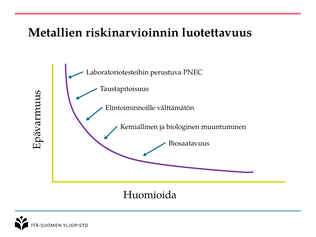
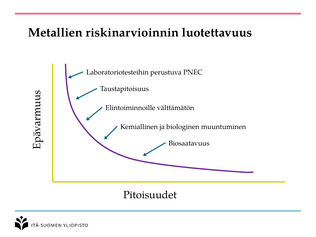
Huomioida: Huomioida -> Pitoisuudet (150, 195)
